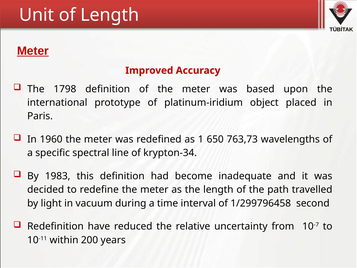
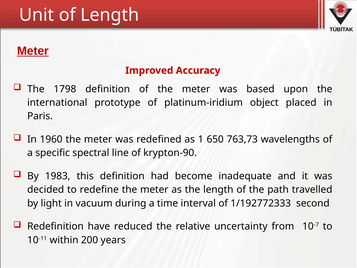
krypton-34: krypton-34 -> krypton-90 (170, 153)
1/299796458: 1/299796458 -> 1/192772333 (261, 203)
